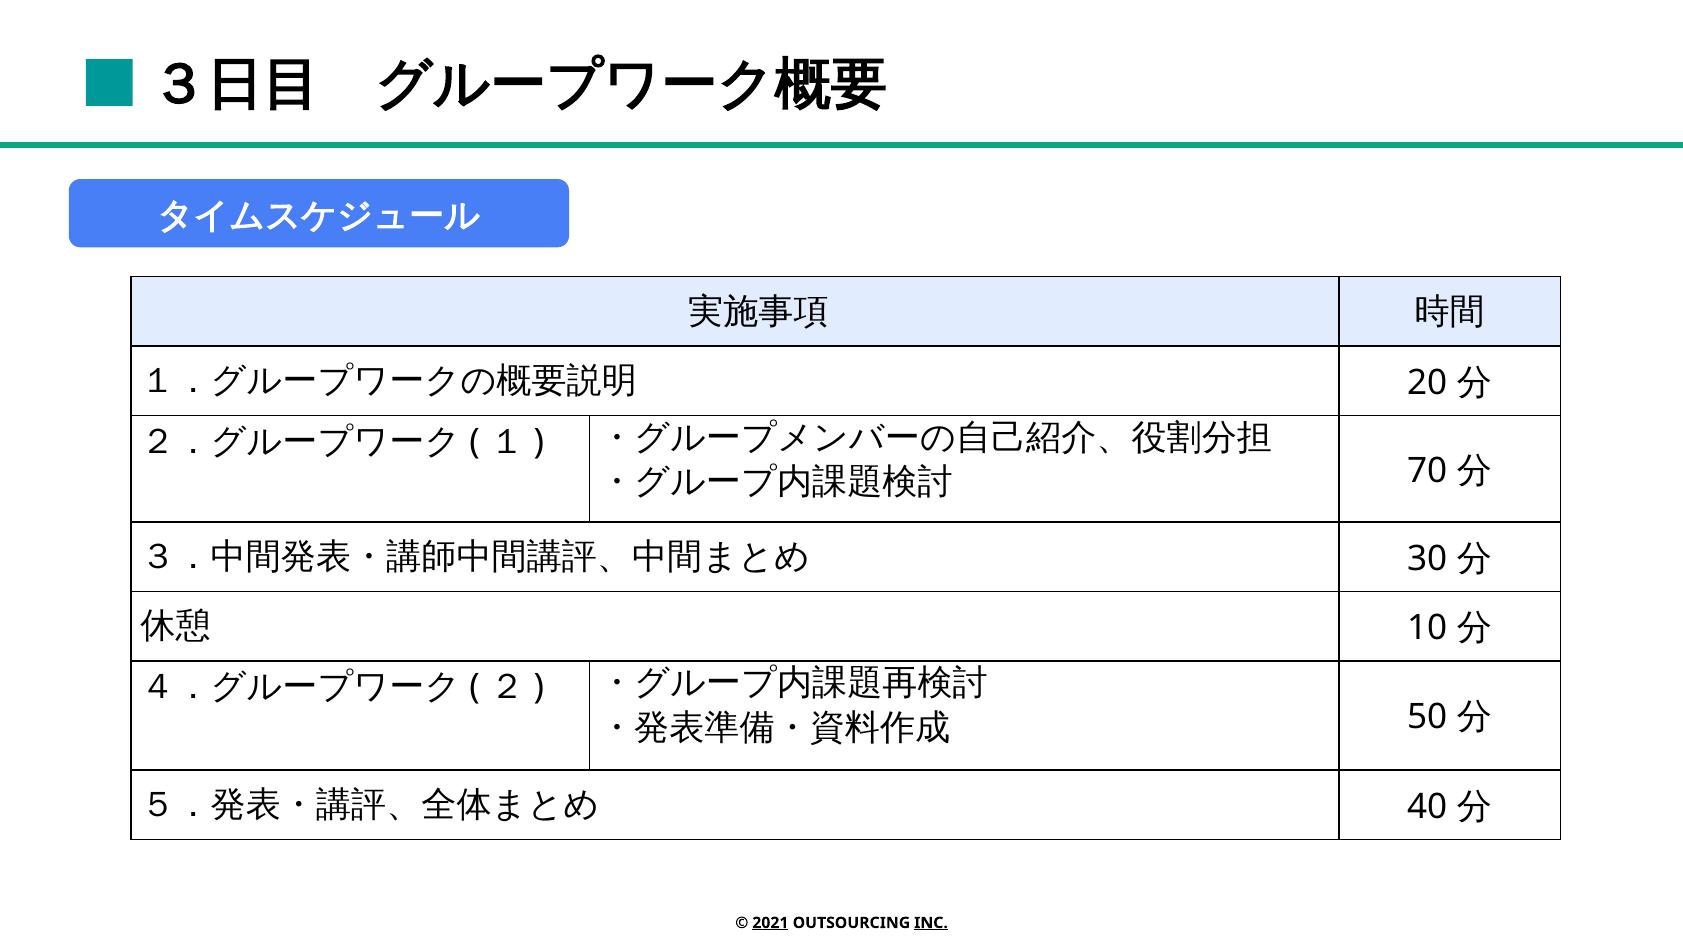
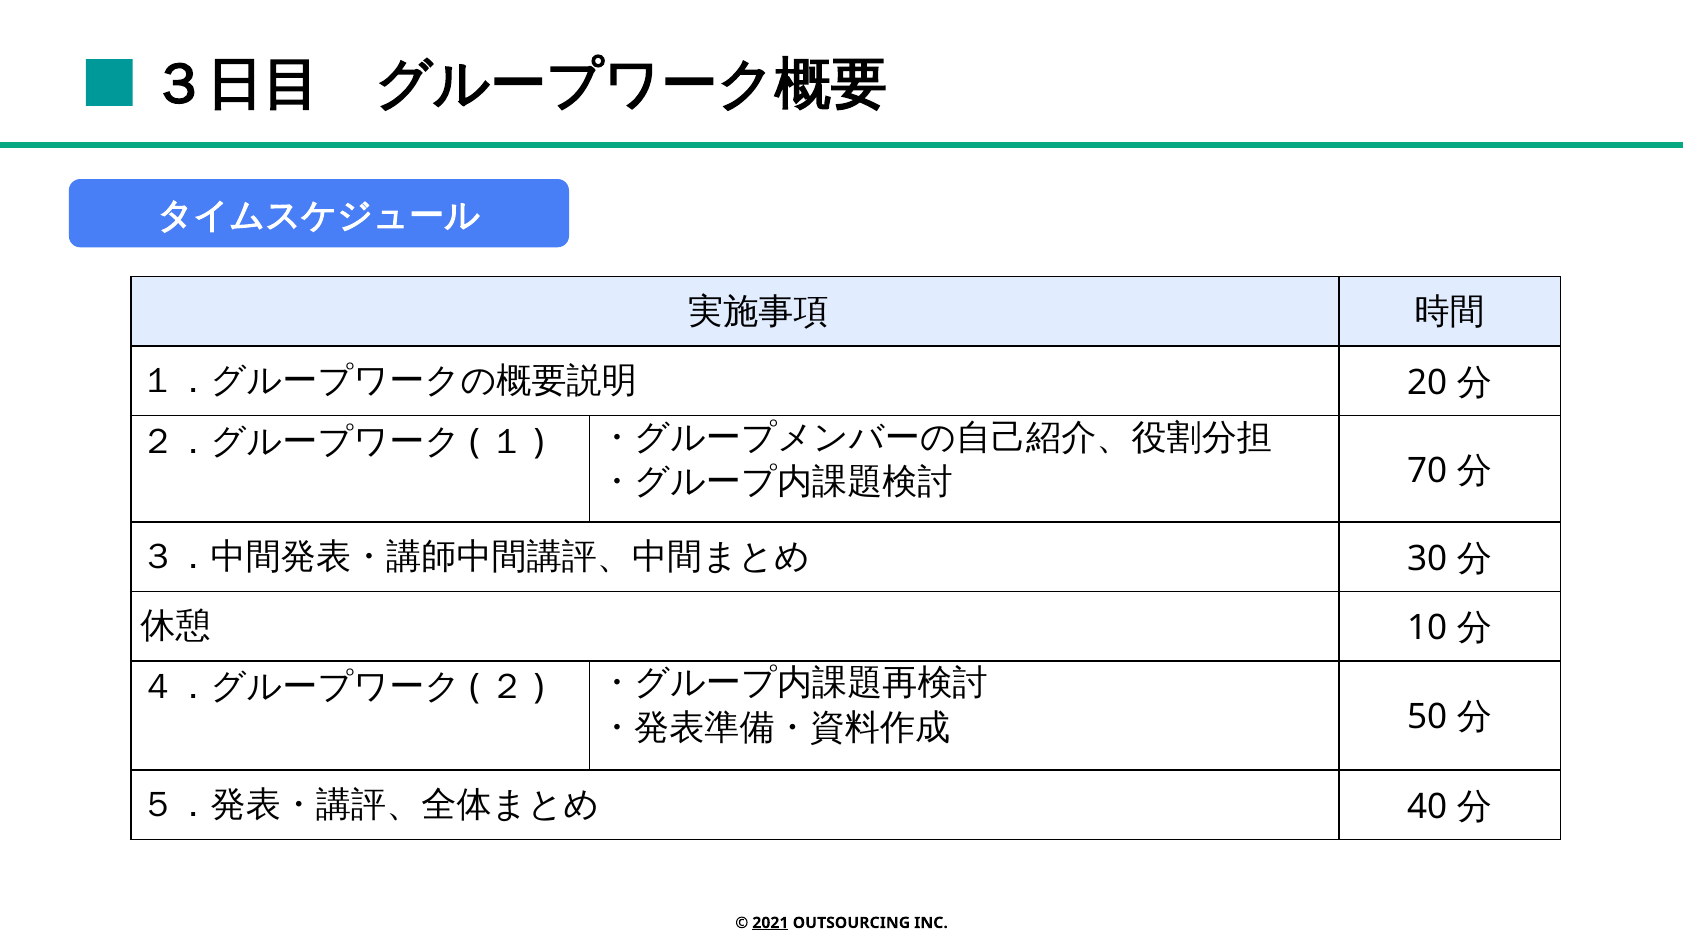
INC underline: present -> none (931, 923)
